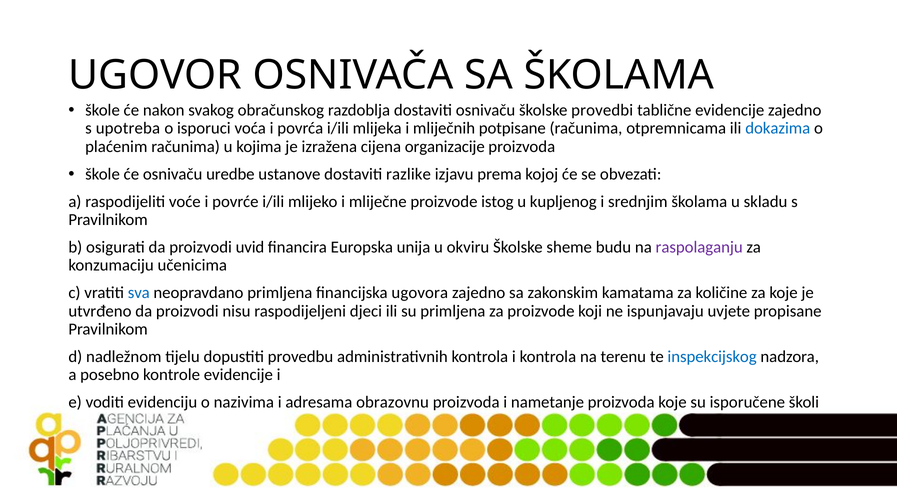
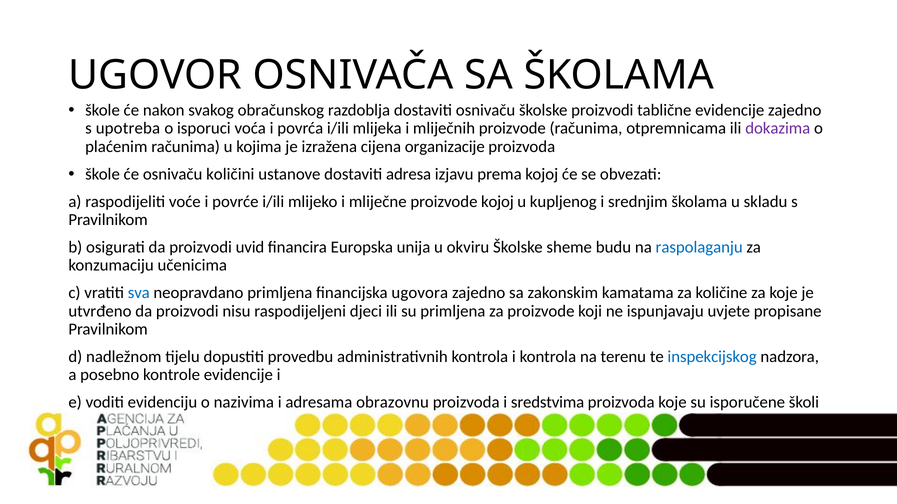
školske provedbi: provedbi -> proizvodi (602, 110)
mliječnih potpisane: potpisane -> proizvode (512, 129)
dokazima colour: blue -> purple (778, 129)
uredbe: uredbe -> količini (230, 174)
razlike: razlike -> adresa (409, 174)
proizvode istog: istog -> kojoj (497, 202)
raspolaganju colour: purple -> blue (699, 247)
nametanje: nametanje -> sredstvima (548, 403)
